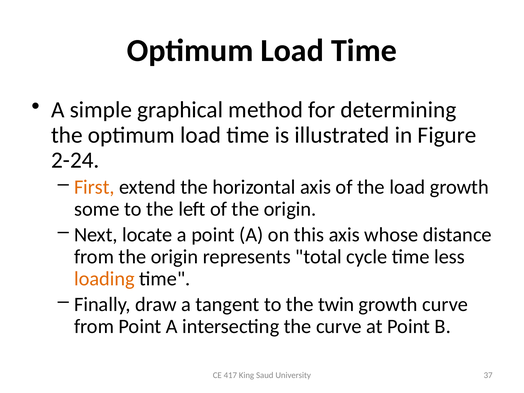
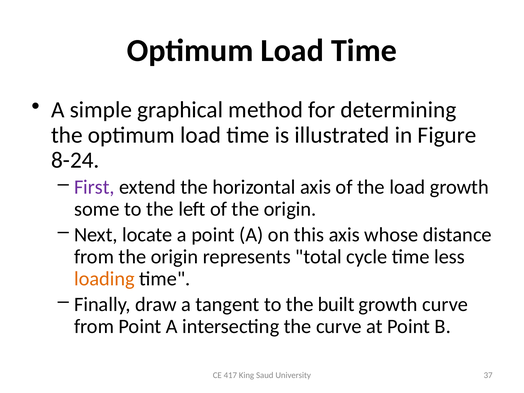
2-24: 2-24 -> 8-24 (75, 160)
First colour: orange -> purple (94, 187)
twin: twin -> built (336, 305)
